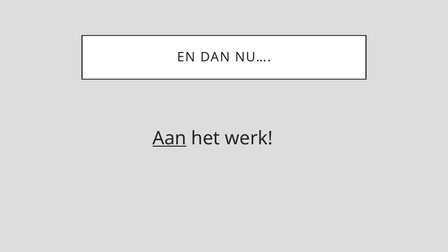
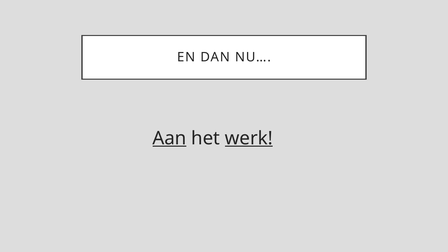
werk underline: none -> present (249, 138)
